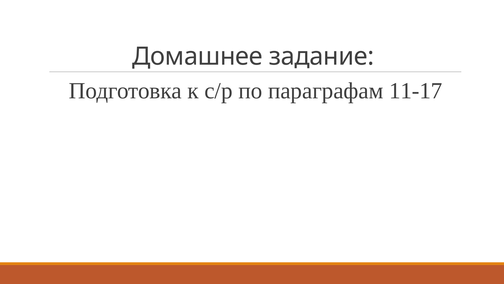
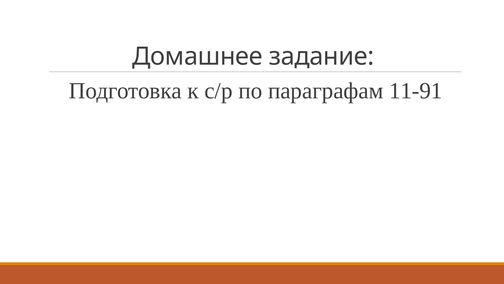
11-17: 11-17 -> 11-91 (416, 91)
